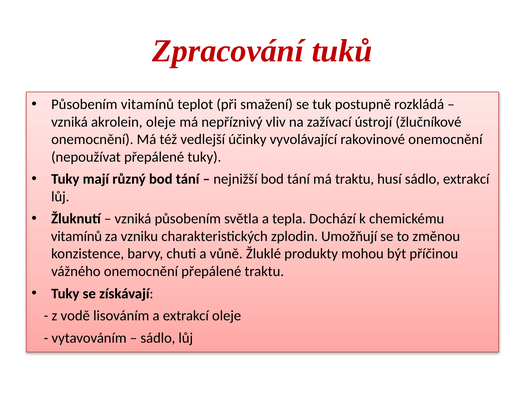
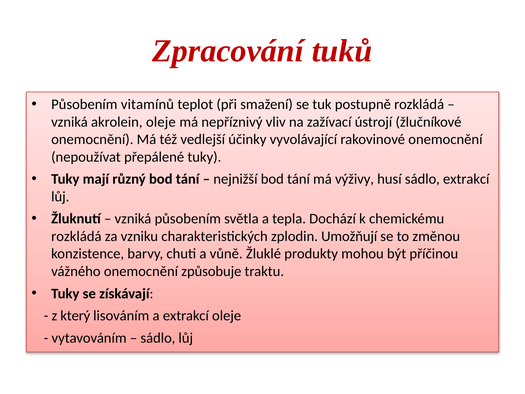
má traktu: traktu -> výživy (355, 179)
vitamínů: vitamínů -> rozkládá (76, 236)
onemocnění přepálené: přepálené -> způsobuje (211, 271)
vodě: vodě -> který (75, 316)
